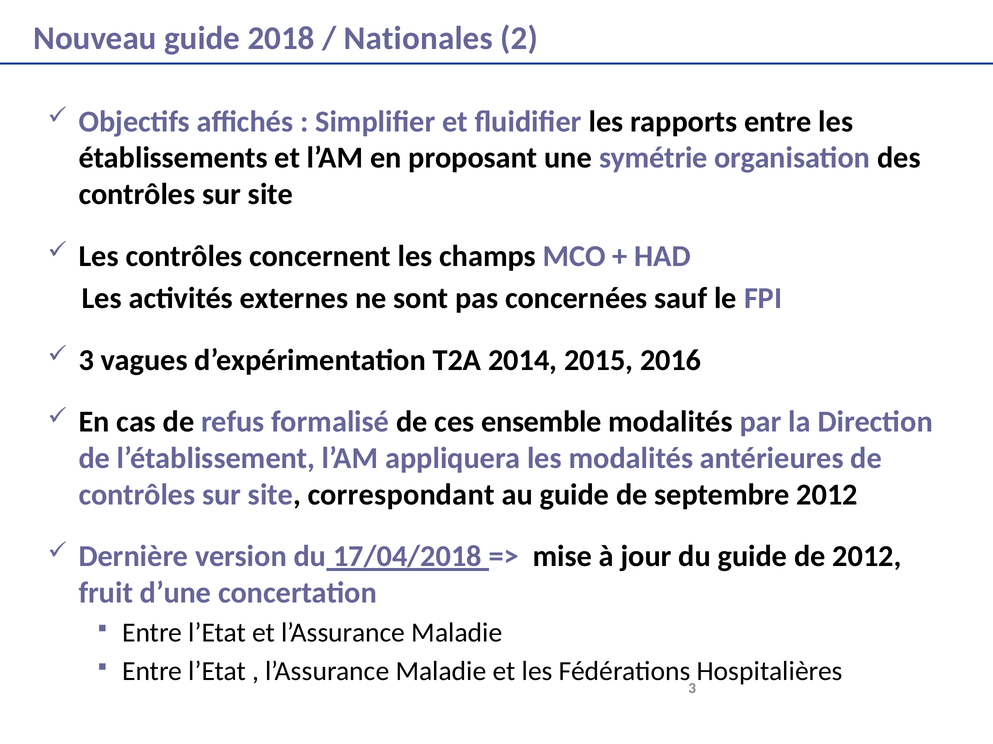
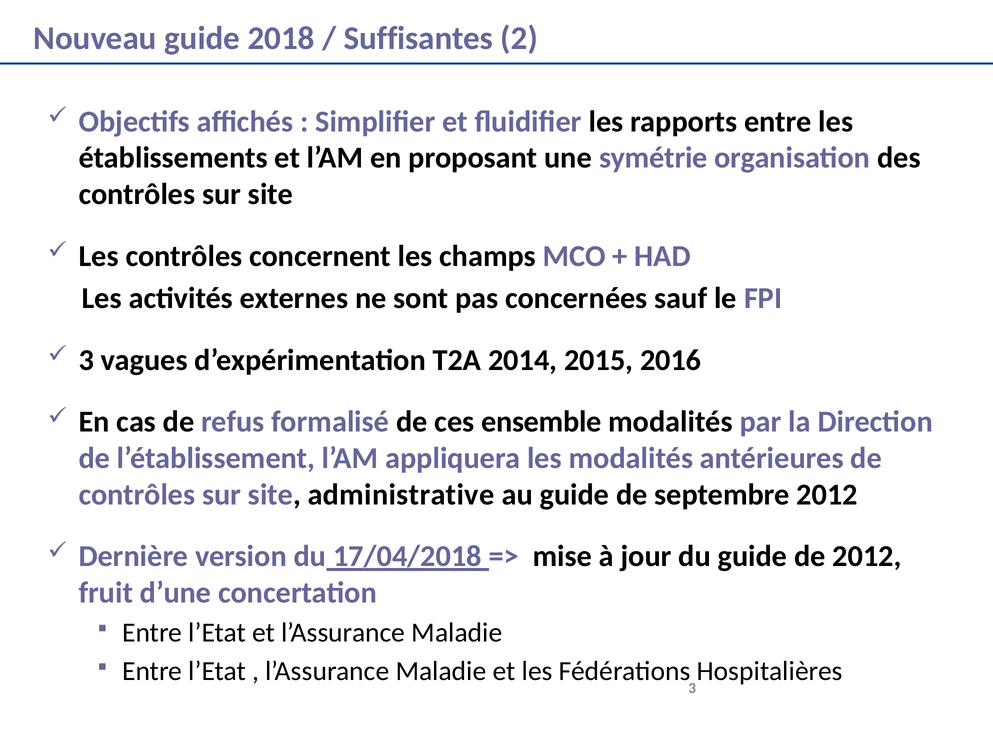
Nationales: Nationales -> Suffisantes (418, 39)
correspondant: correspondant -> administrative (401, 495)
